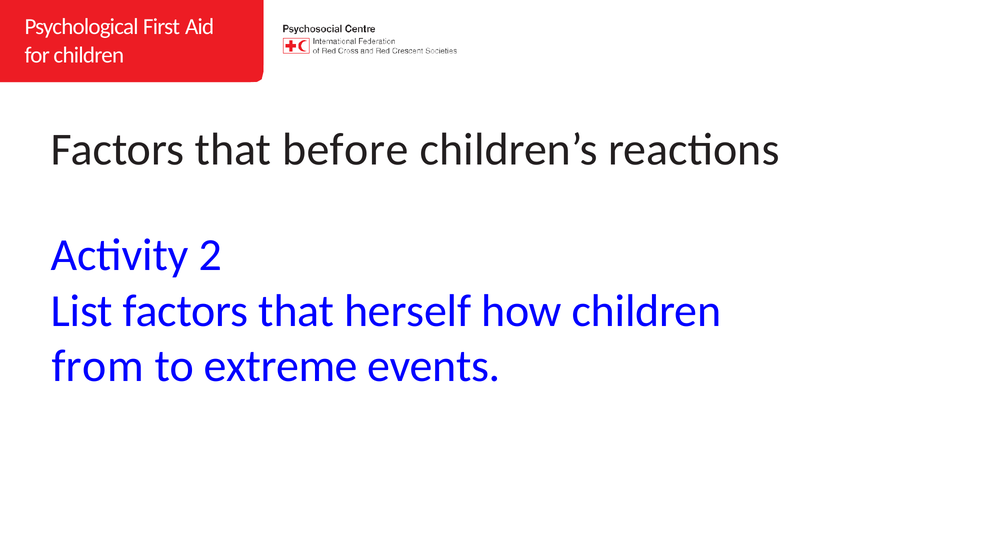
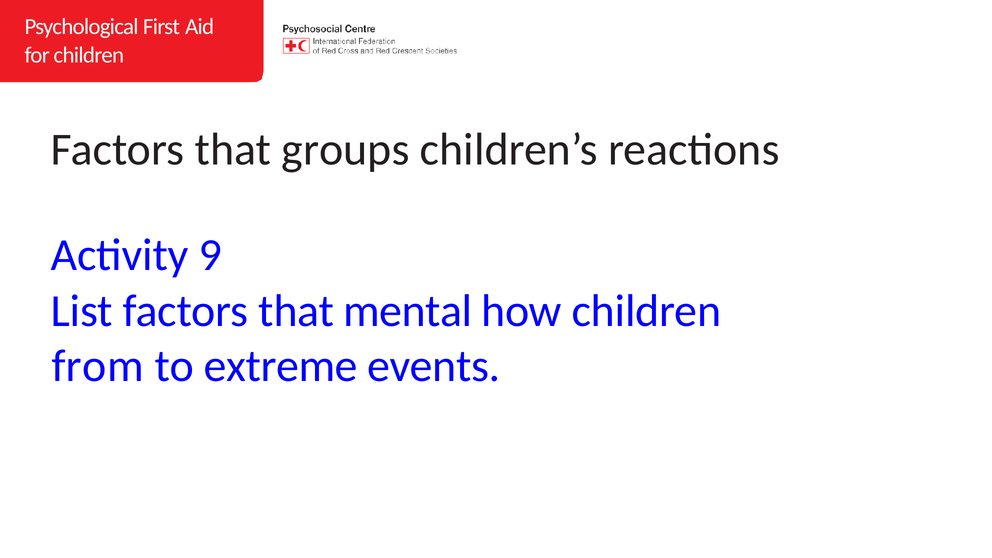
before: before -> groups (345, 149)
2: 2 -> 9 (210, 255)
herself: herself -> mental (408, 311)
